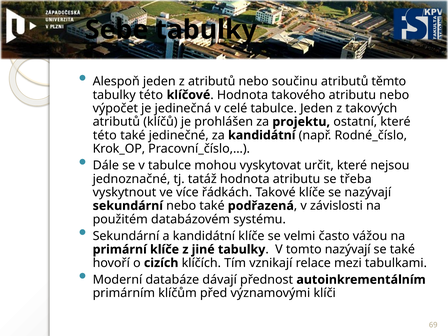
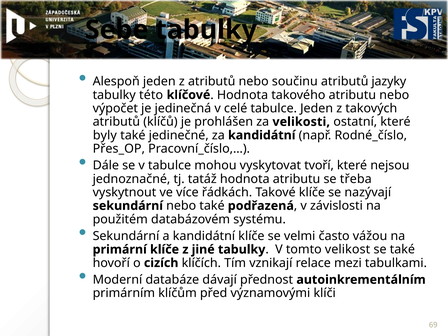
těmto: těmto -> jazyky (389, 81)
projektu: projektu -> velikosti (301, 122)
této: této -> byly (105, 135)
Krok_OP: Krok_OP -> Přes_OP (119, 149)
určit: určit -> tvoří (319, 165)
tomto nazývají: nazývají -> velikost (348, 249)
